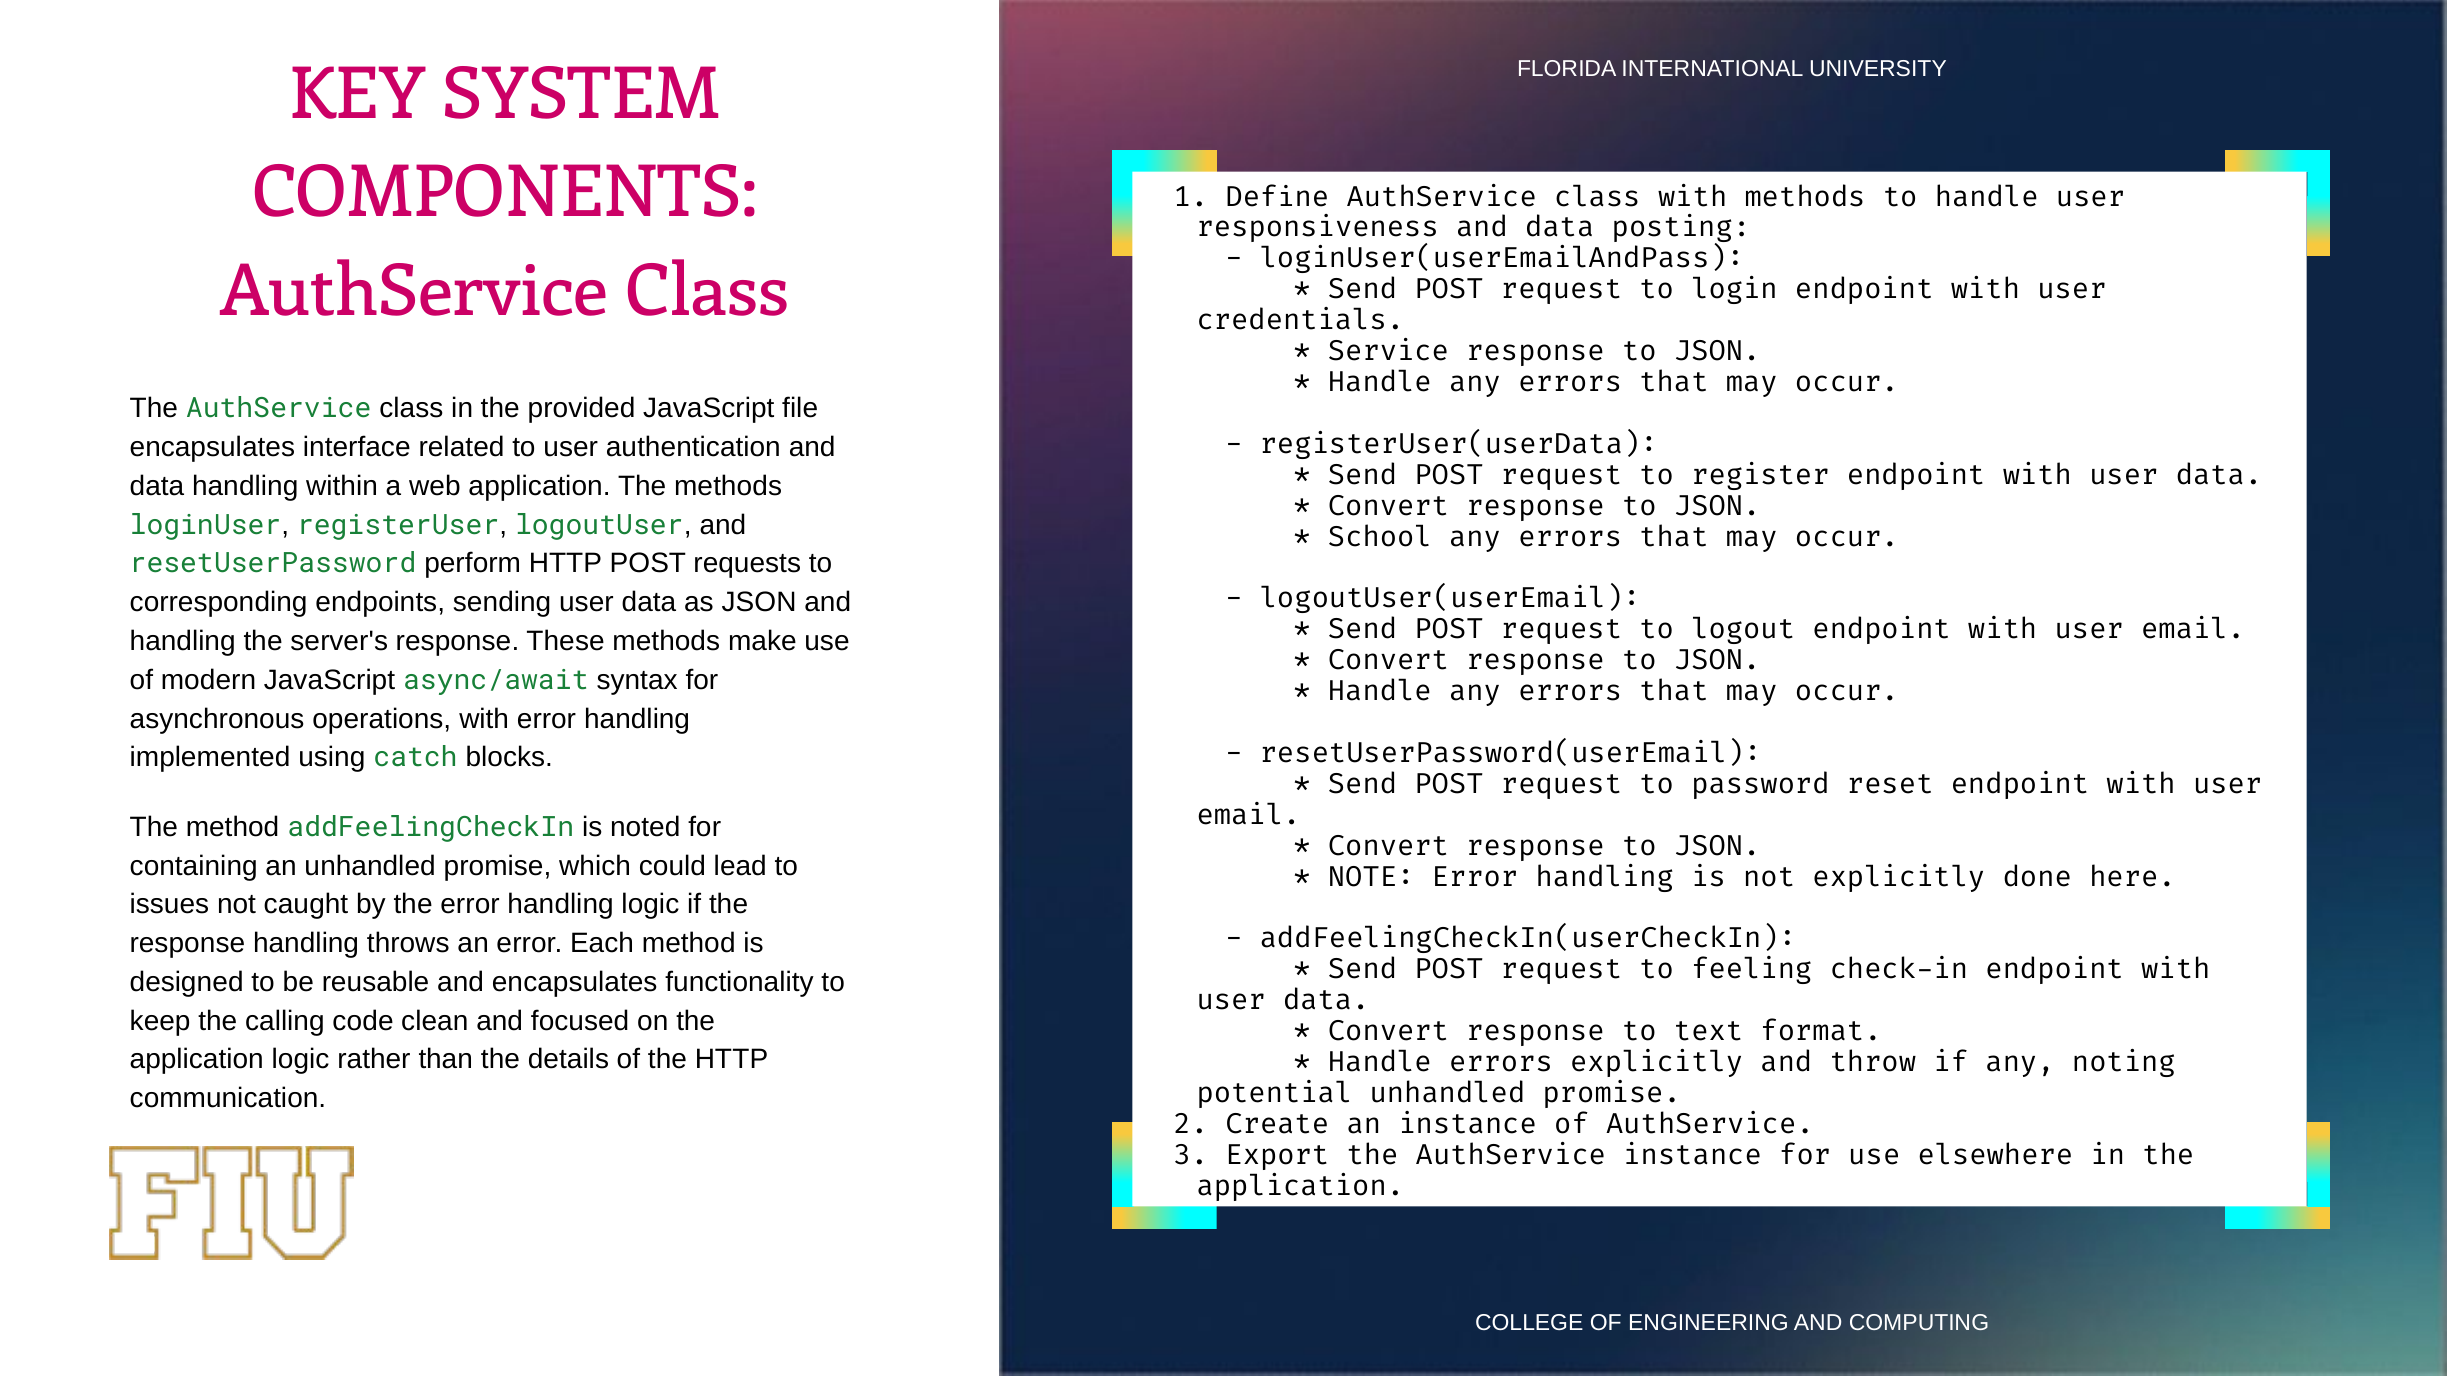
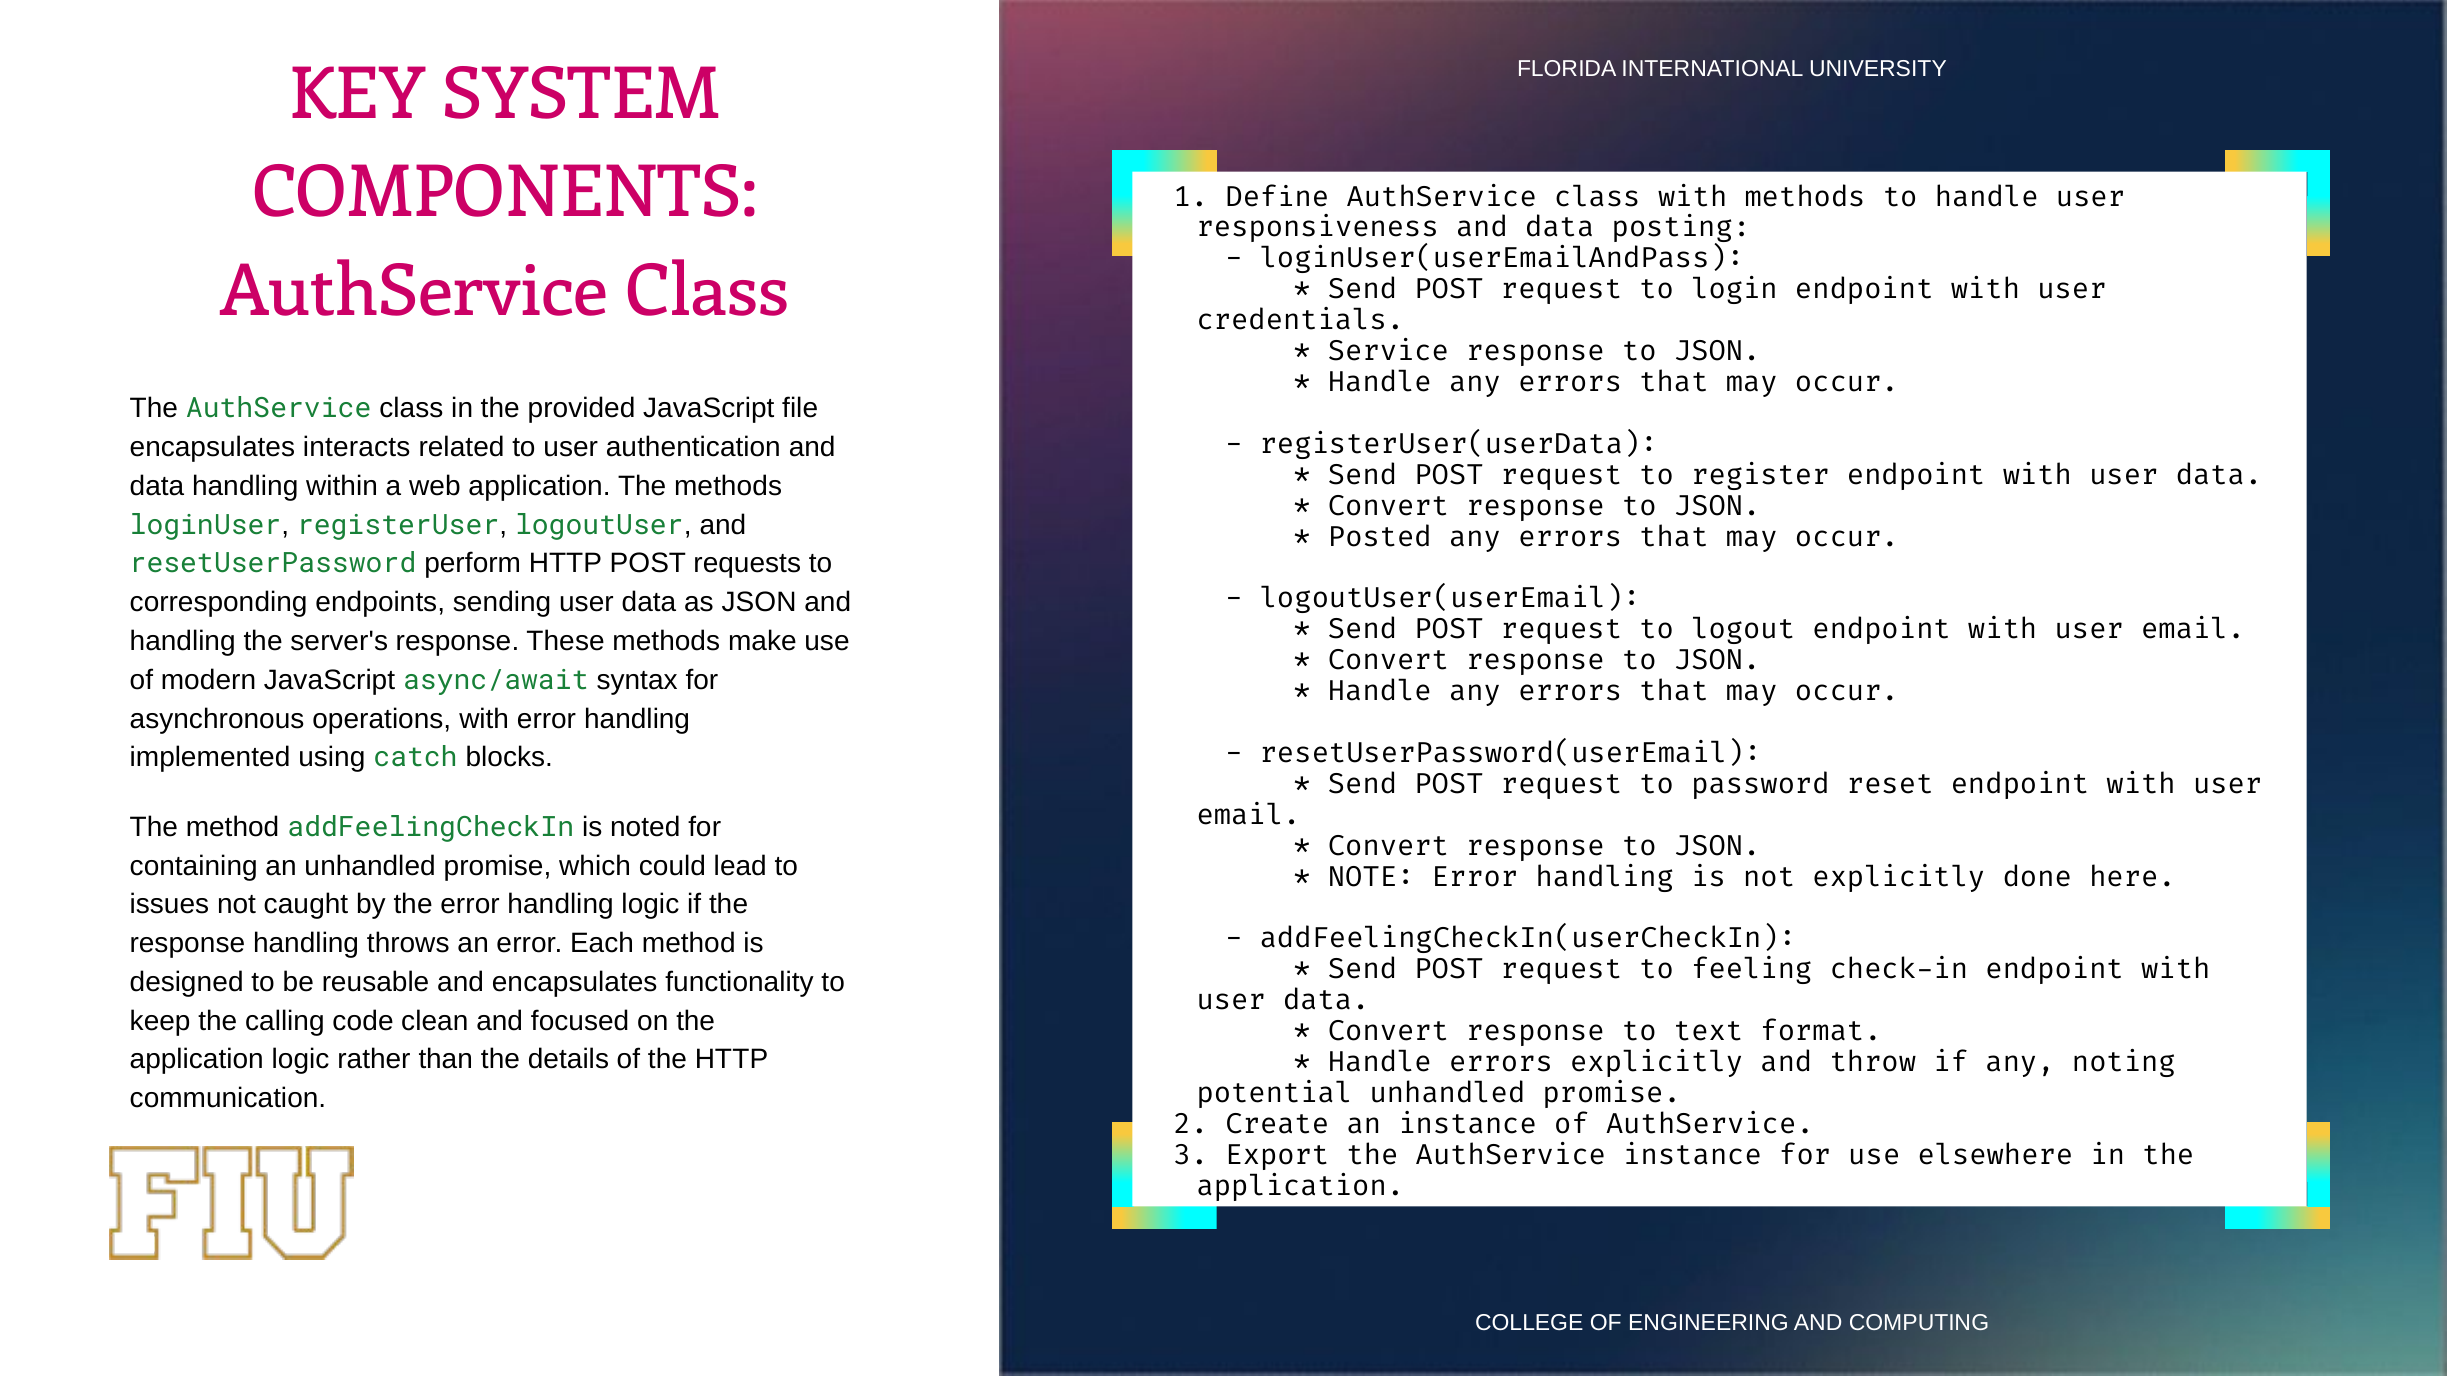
interface: interface -> interacts (357, 447)
School: School -> Posted (1380, 537)
